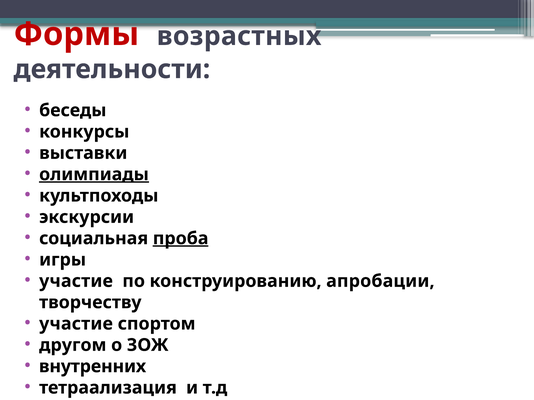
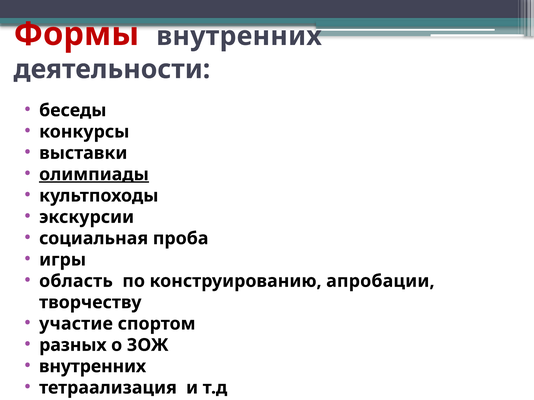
Формы возрастных: возрастных -> внутренних (239, 36)
проба underline: present -> none (181, 239)
участие: участие -> область (76, 281)
другом: другом -> разных (73, 345)
